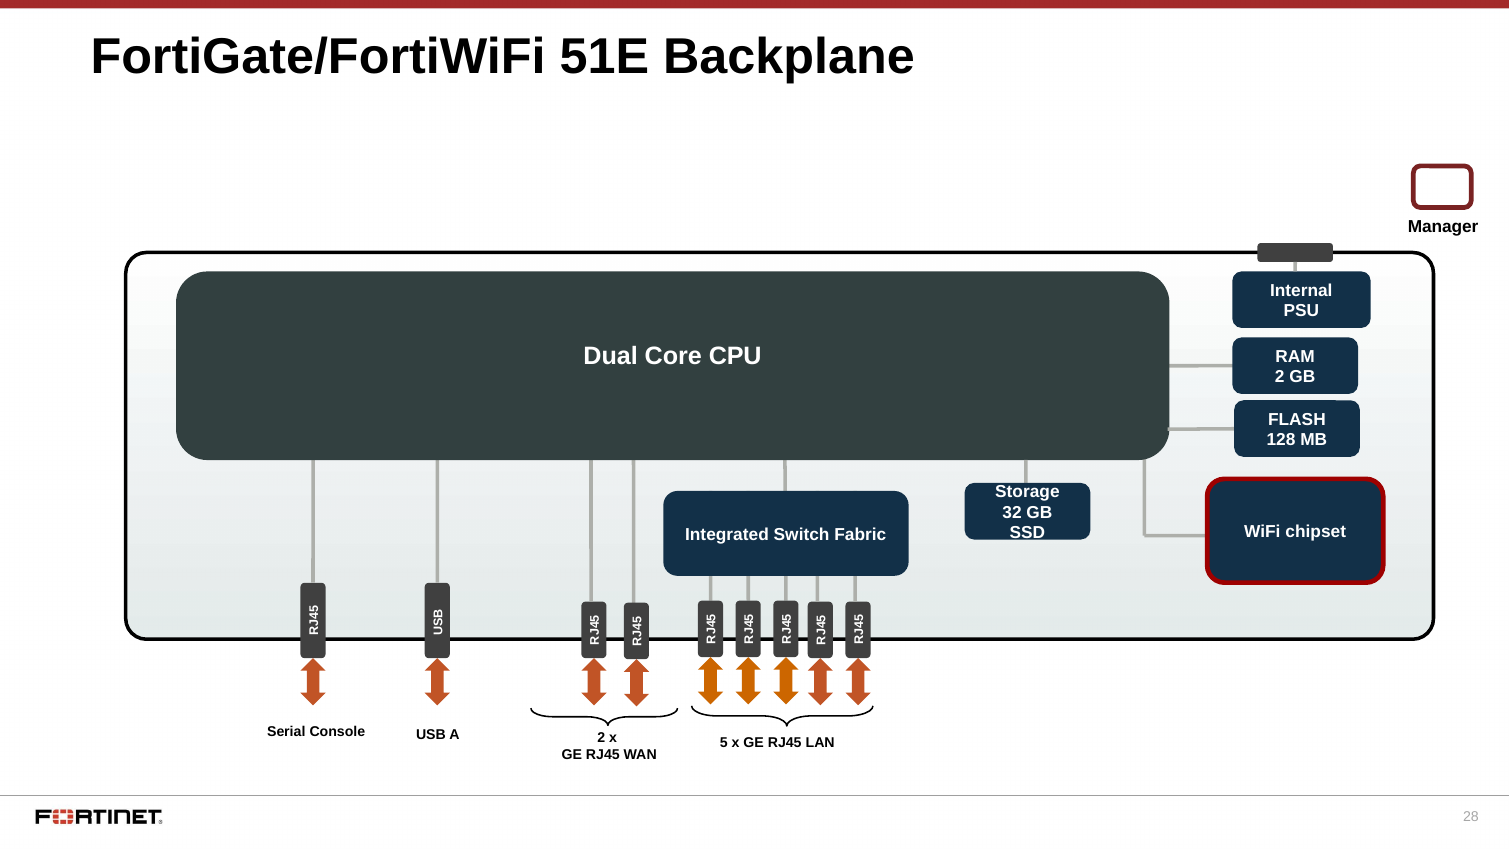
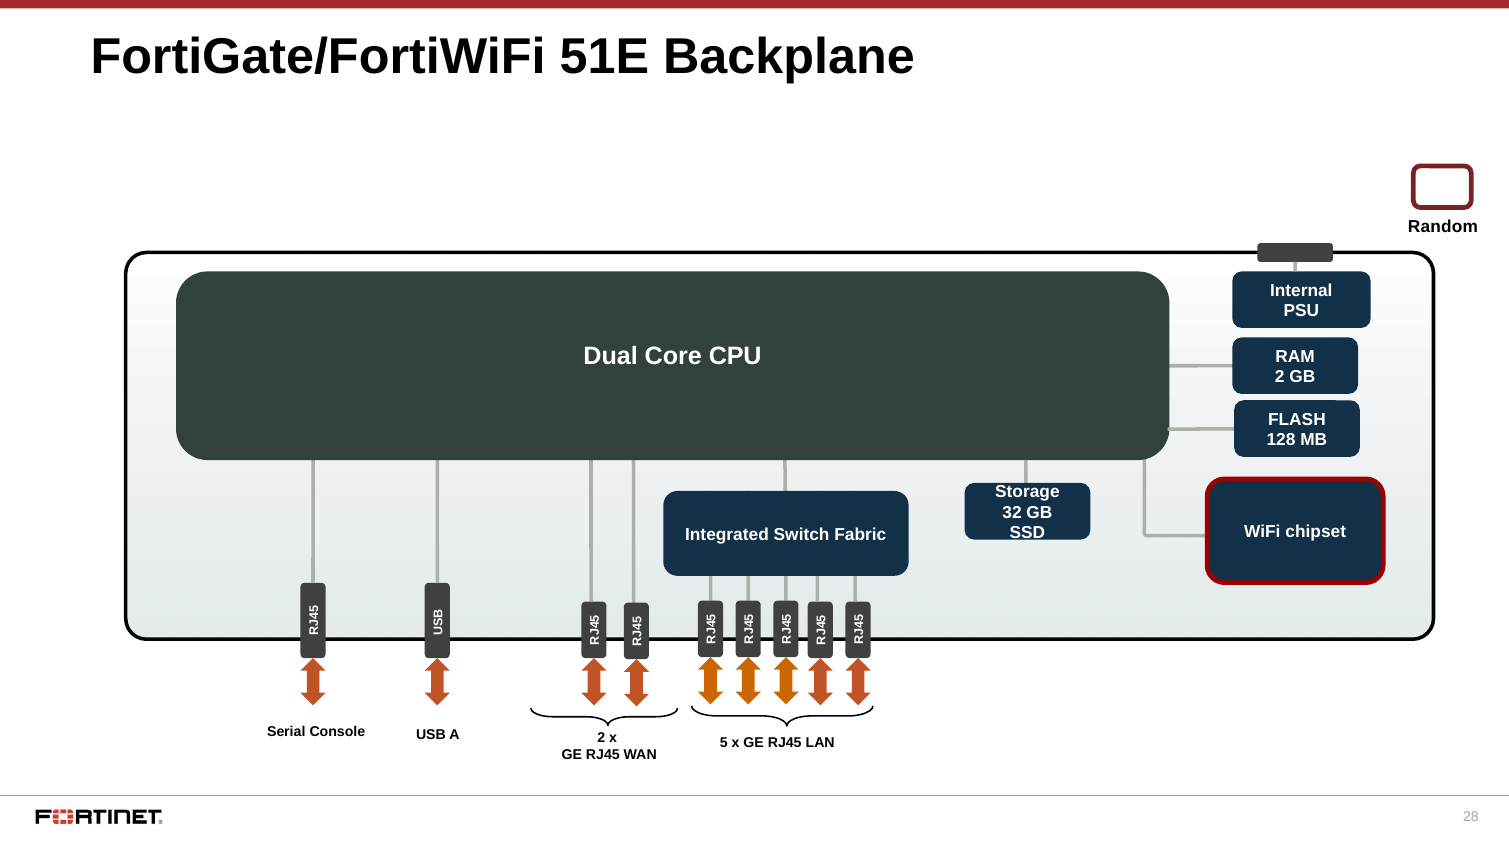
Manager: Manager -> Random (1443, 227)
